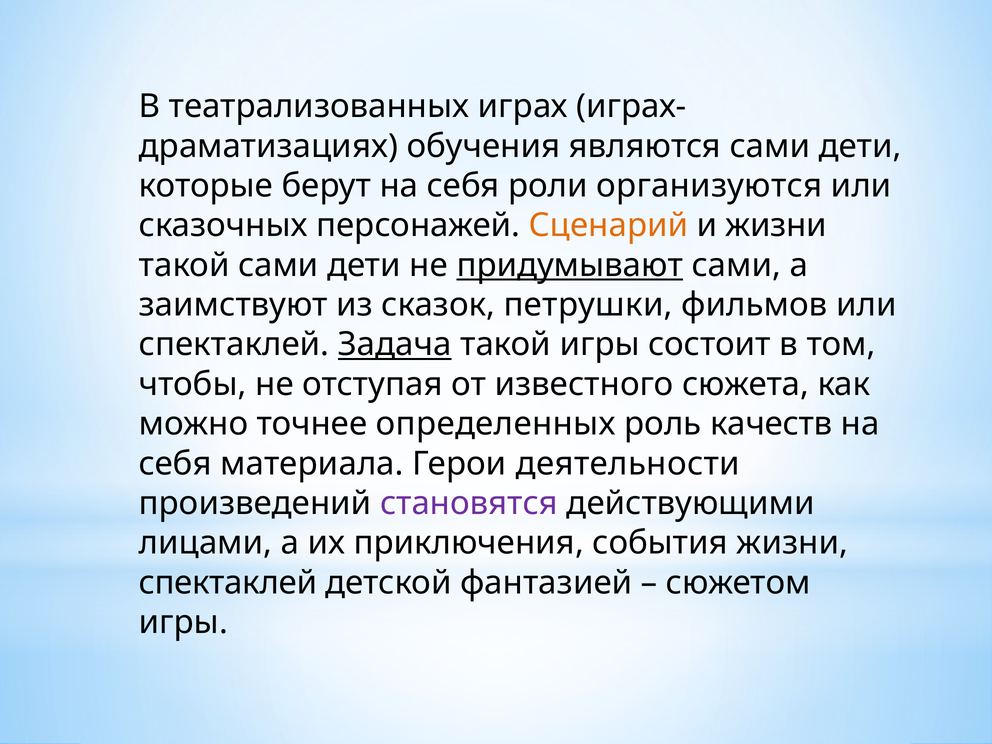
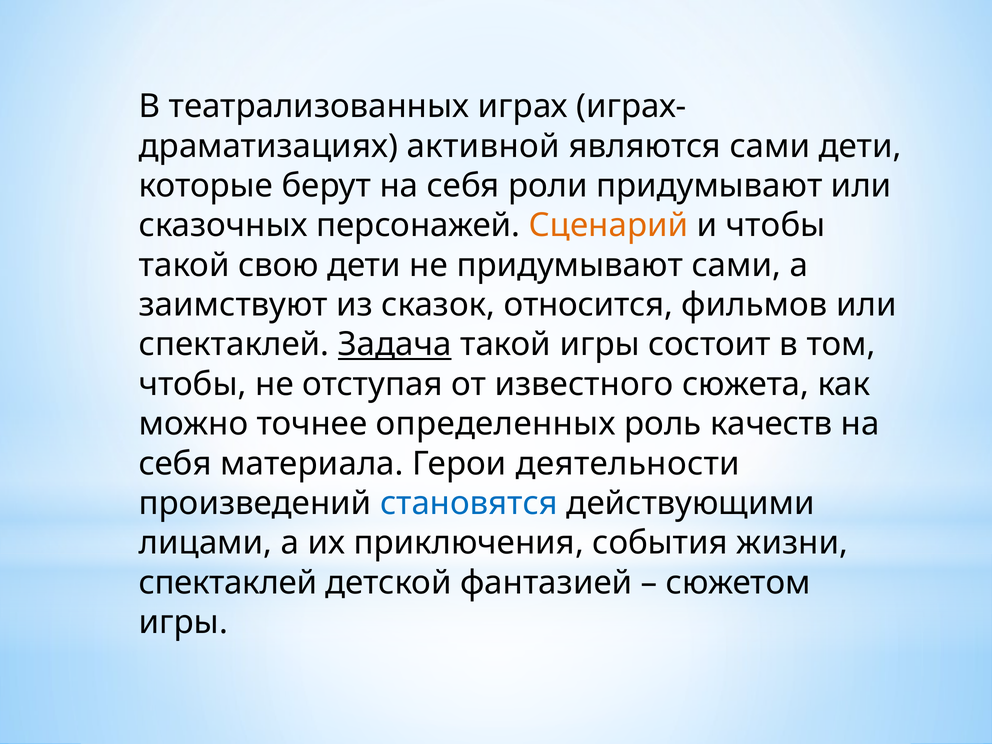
обучения: обучения -> активной (483, 146)
роли организуются: организуются -> придумывают (709, 186)
и жизни: жизни -> чтобы (776, 226)
такой сами: сами -> свою (278, 265)
придумывают underline: present -> none (570, 265)
петрушки: петрушки -> относится (588, 305)
становятся colour: purple -> blue (469, 503)
